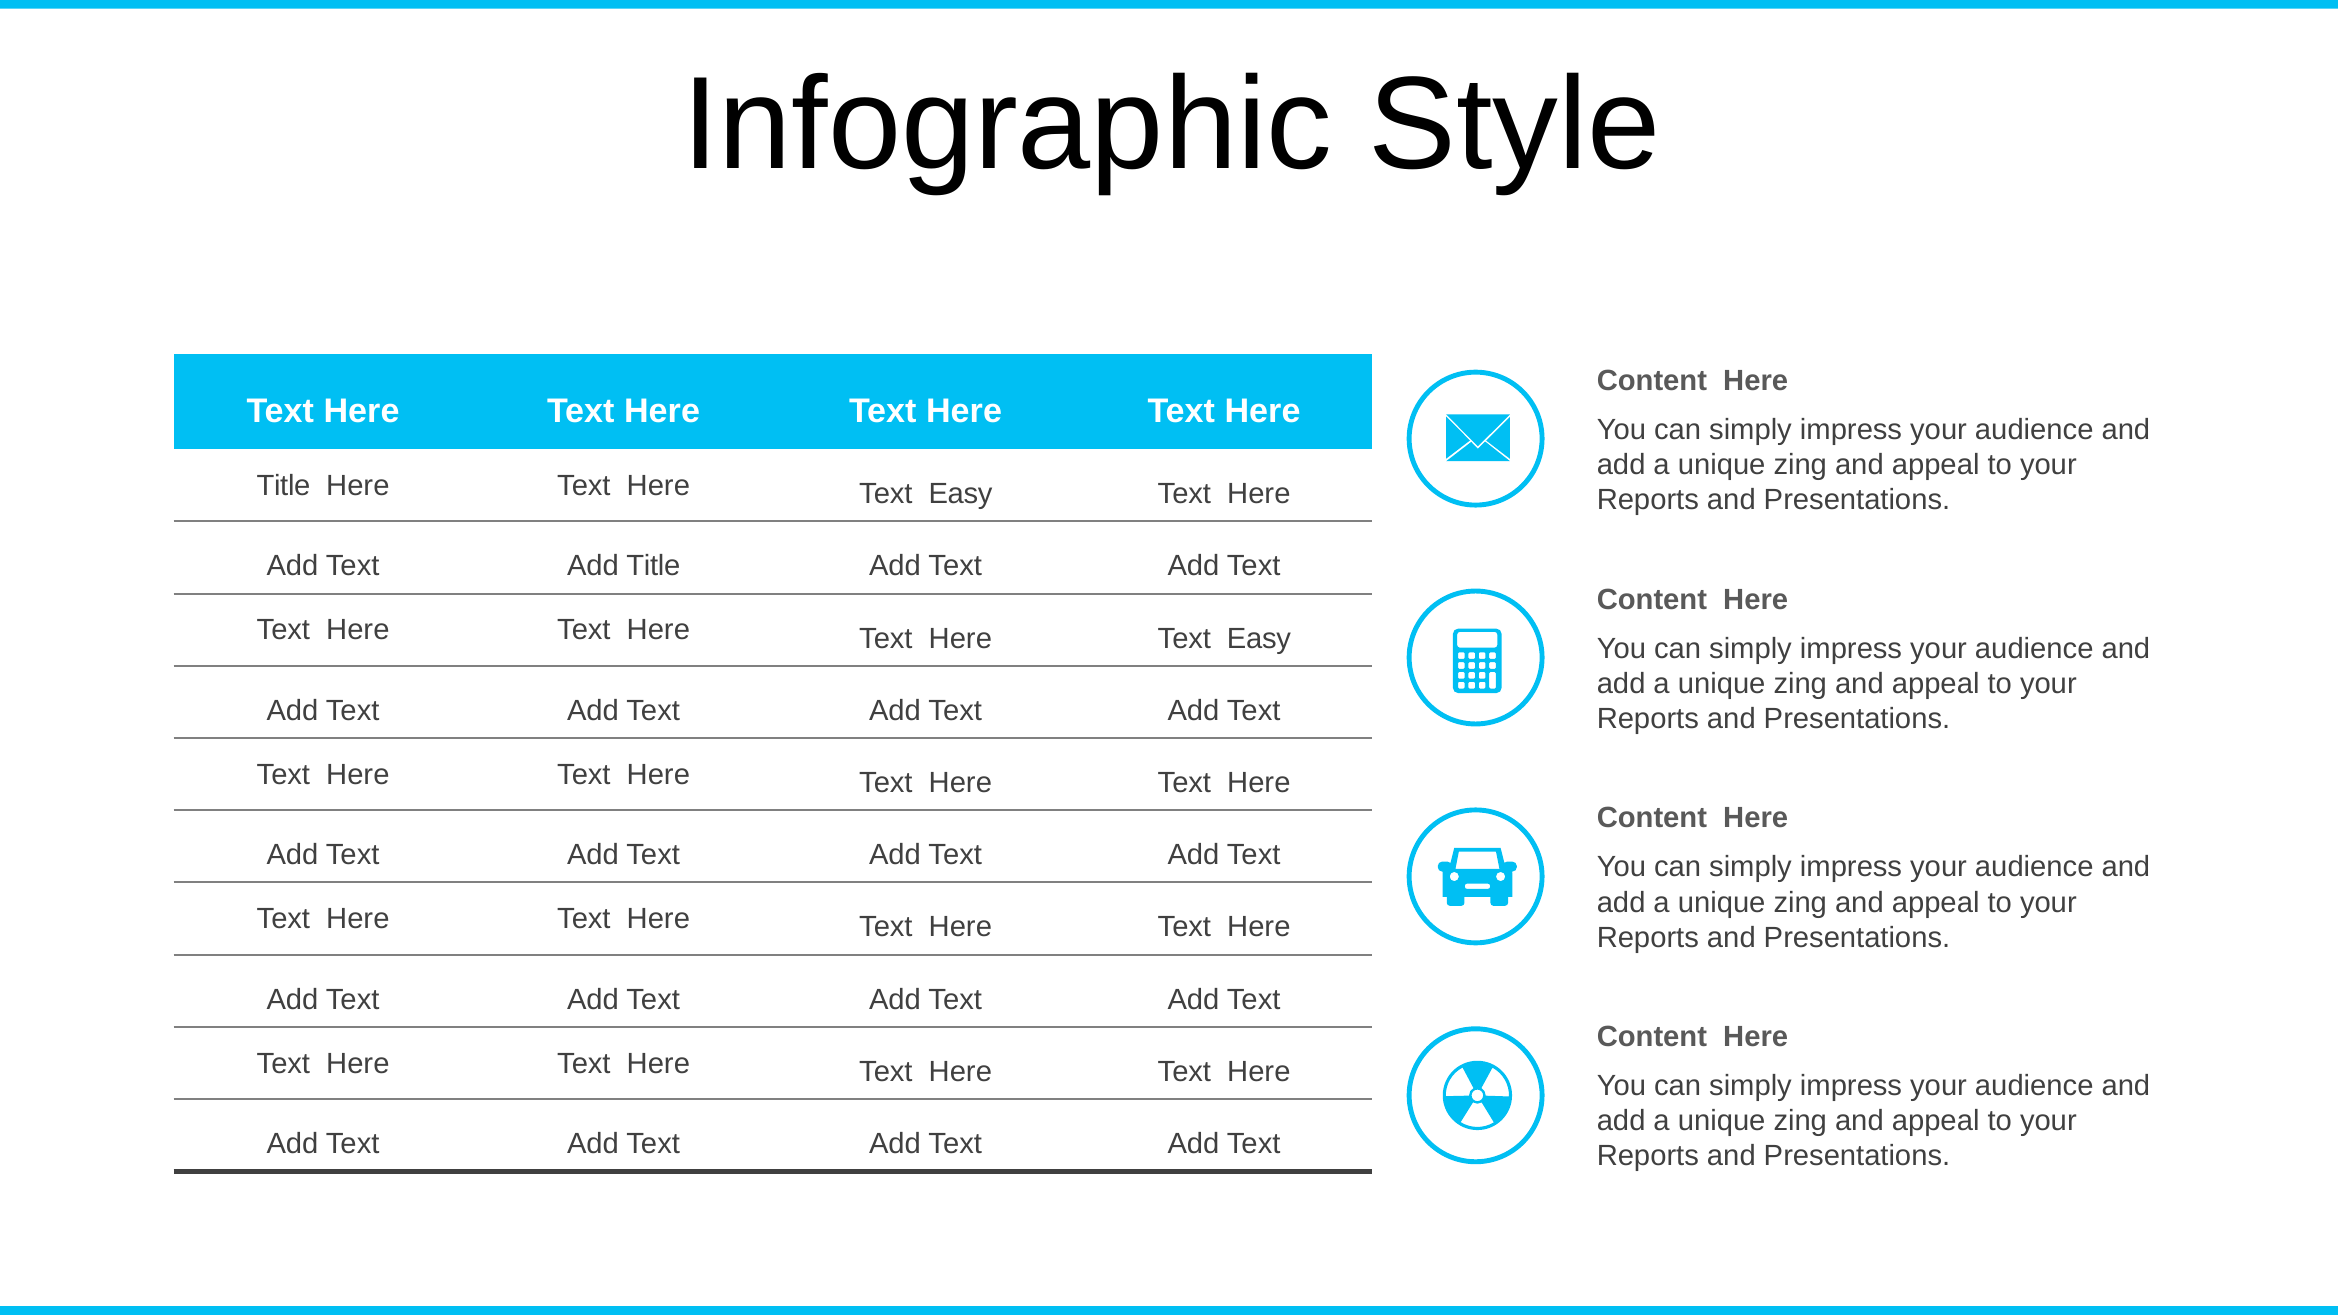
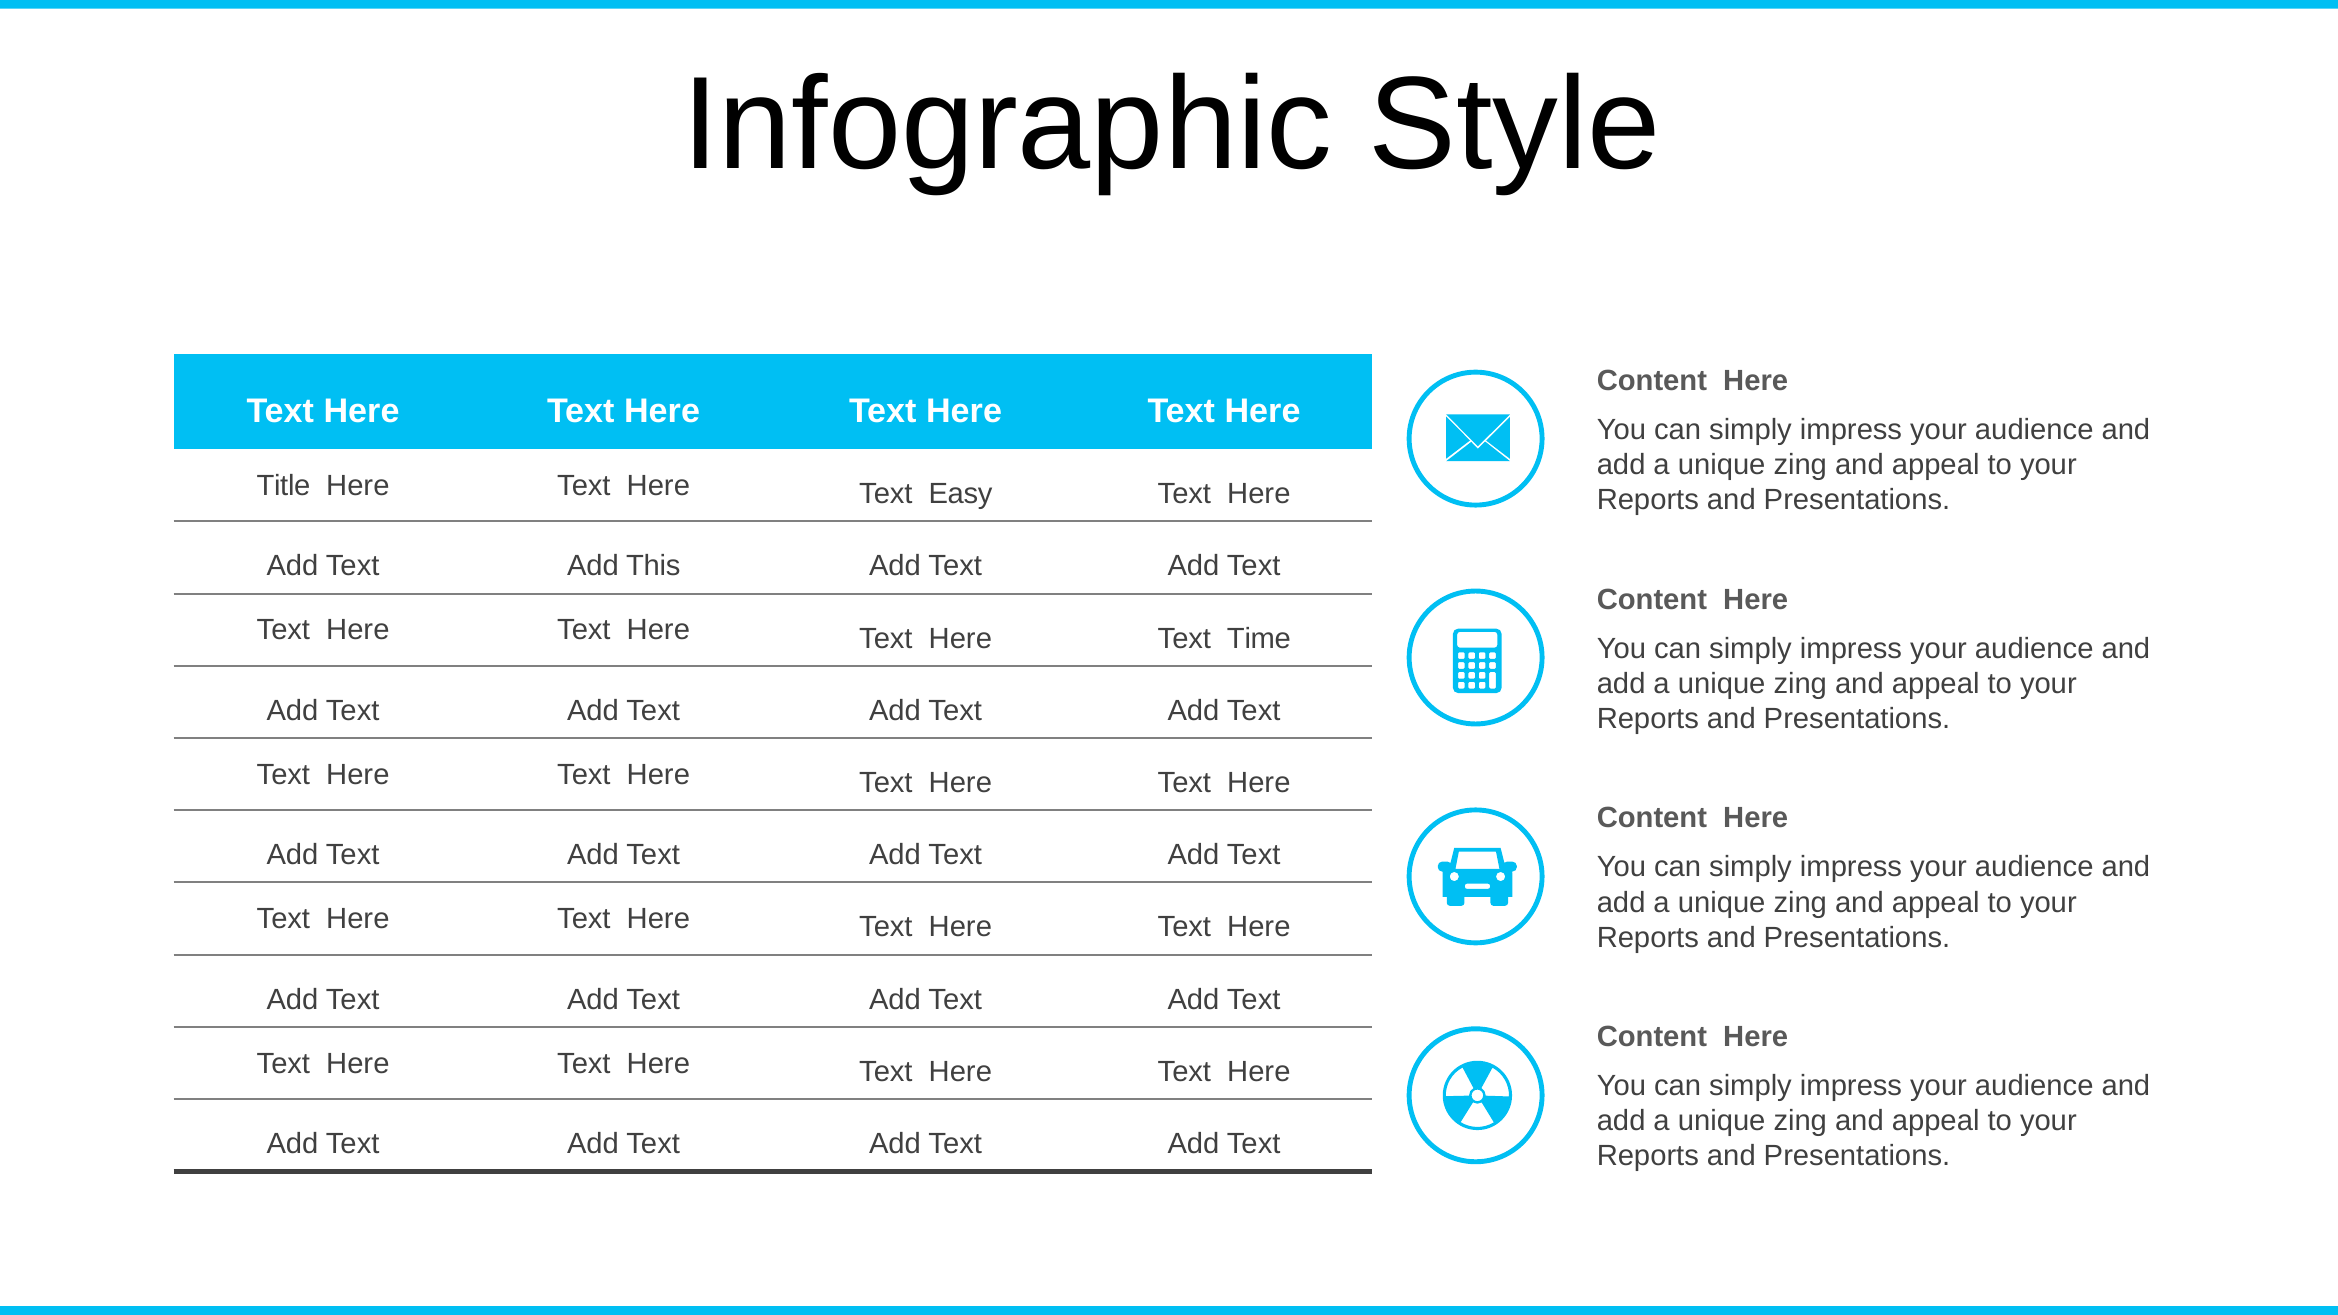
Add Title: Title -> This (653, 566)
Easy: Easy -> Time (1259, 639)
